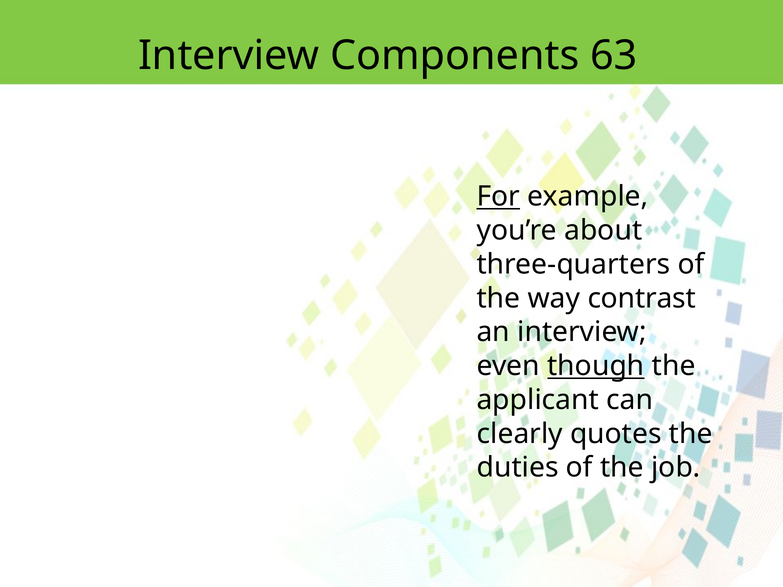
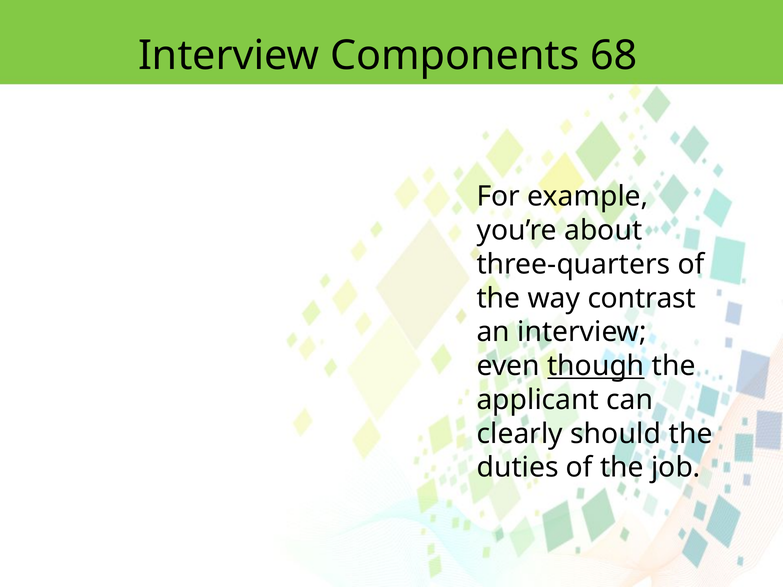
63: 63 -> 68 (614, 56)
For underline: present -> none (498, 197)
quotes: quotes -> should (616, 434)
